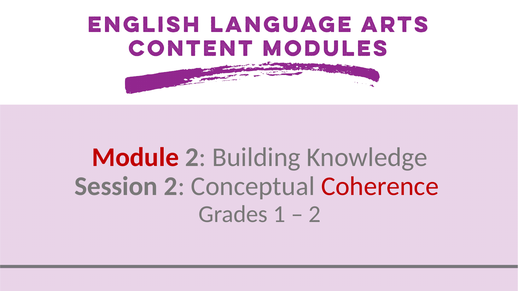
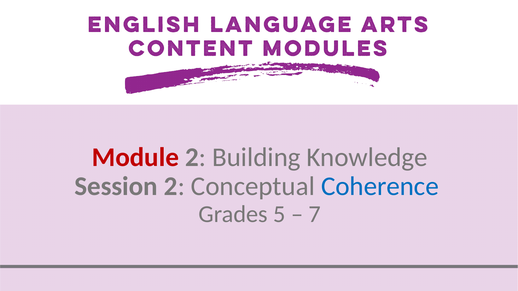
Coherence colour: red -> blue (380, 187)
1: 1 -> 5 (279, 214)
2: 2 -> 7 (315, 214)
